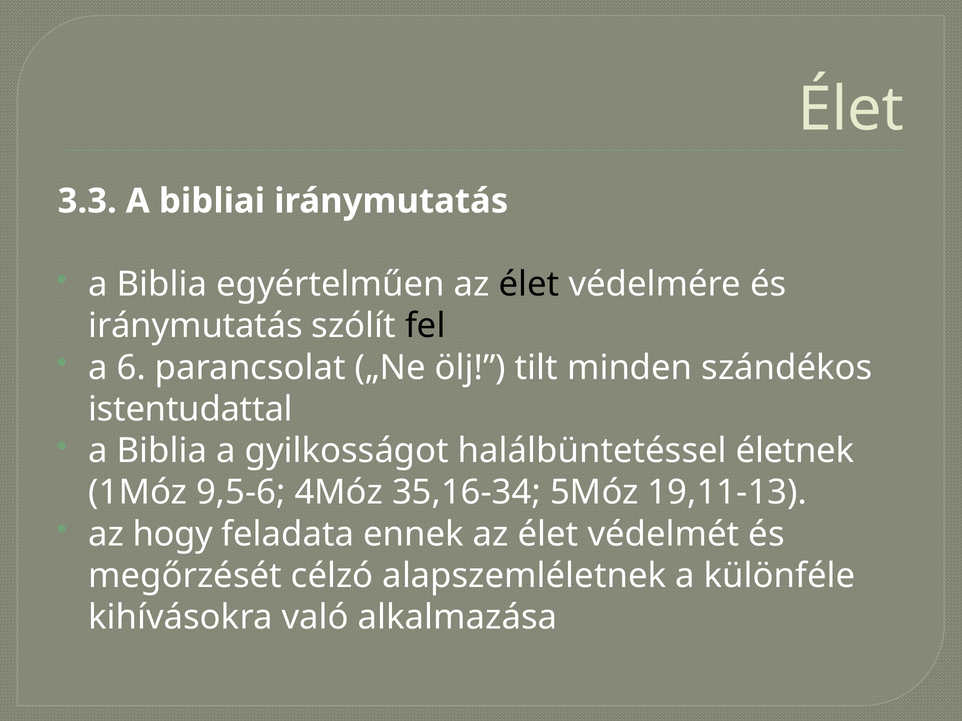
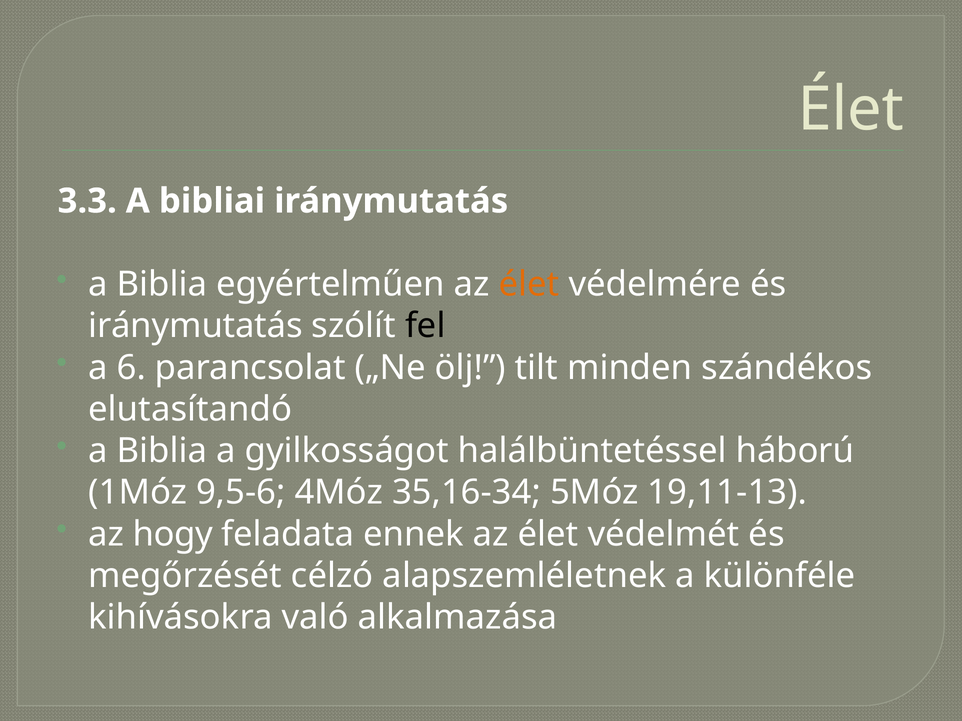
élet colour: black -> orange (529, 285)
istentudattal: istentudattal -> elutasítandó (190, 410)
életnek: életnek -> háború (795, 451)
